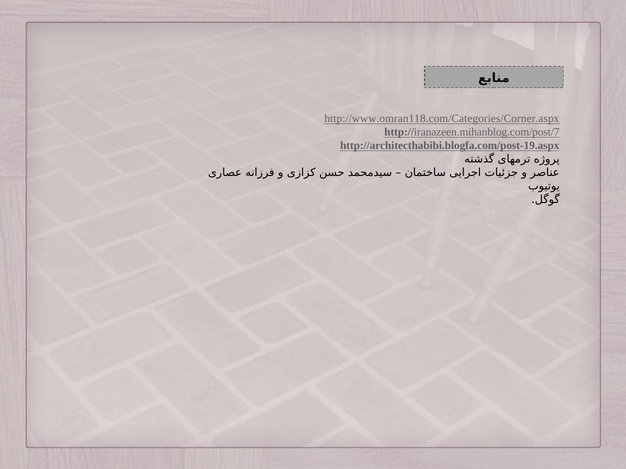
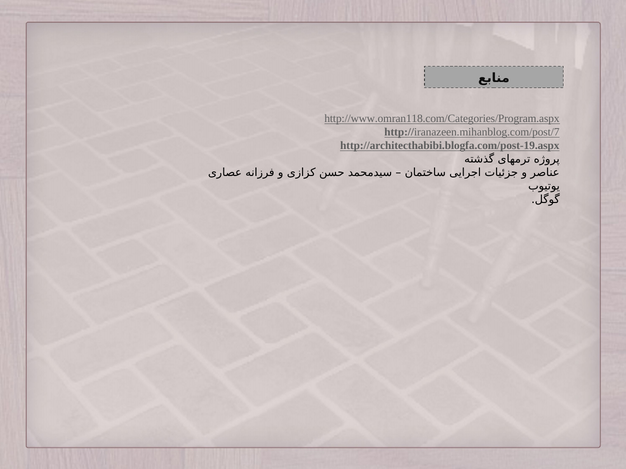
http://www.omran118.com/Categories/Corner.aspx: http://www.omran118.com/Categories/Corner.aspx -> http://www.omran118.com/Categories/Program.aspx (442, 119)
